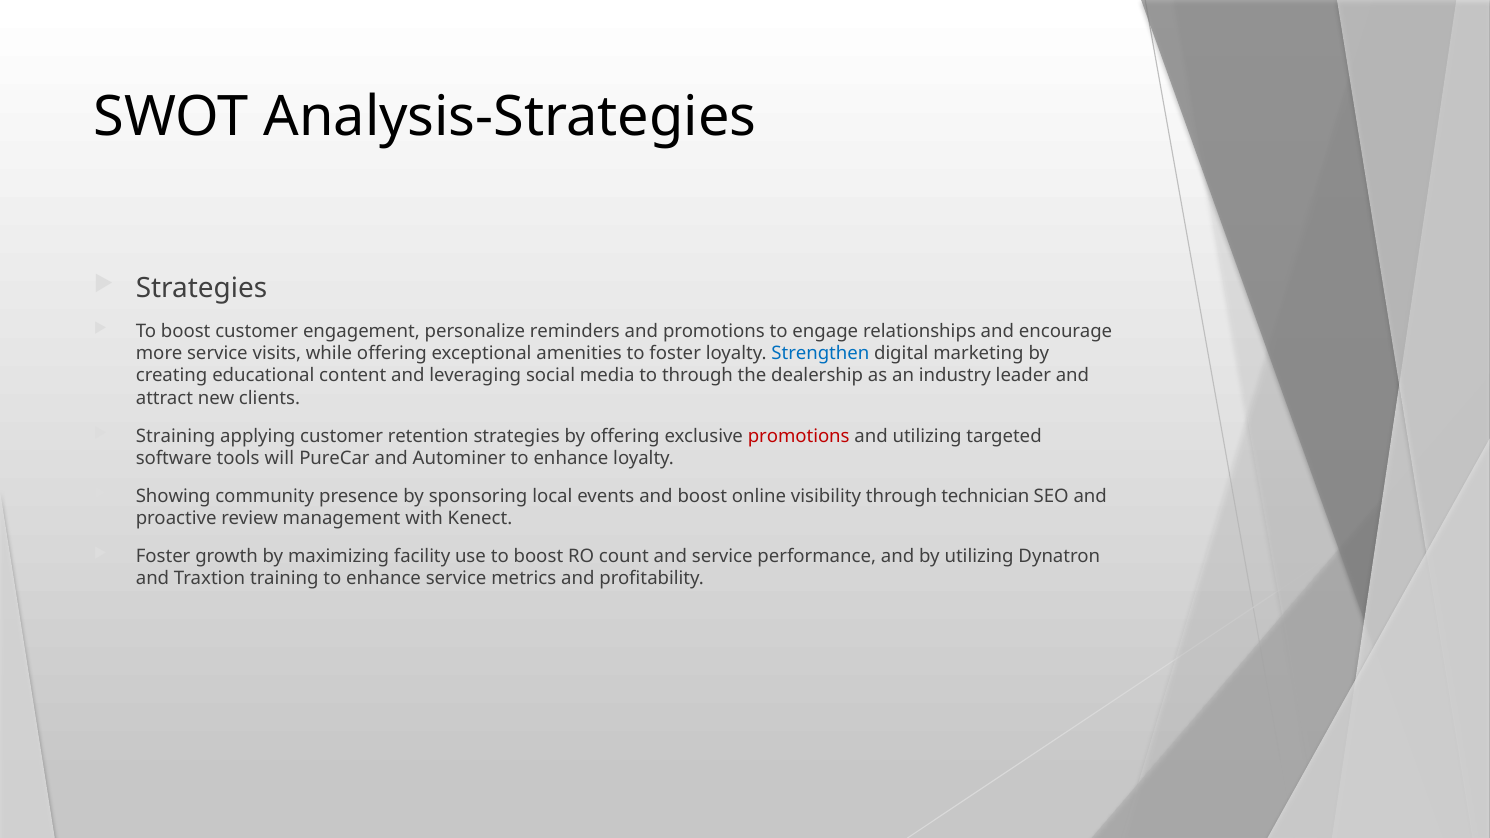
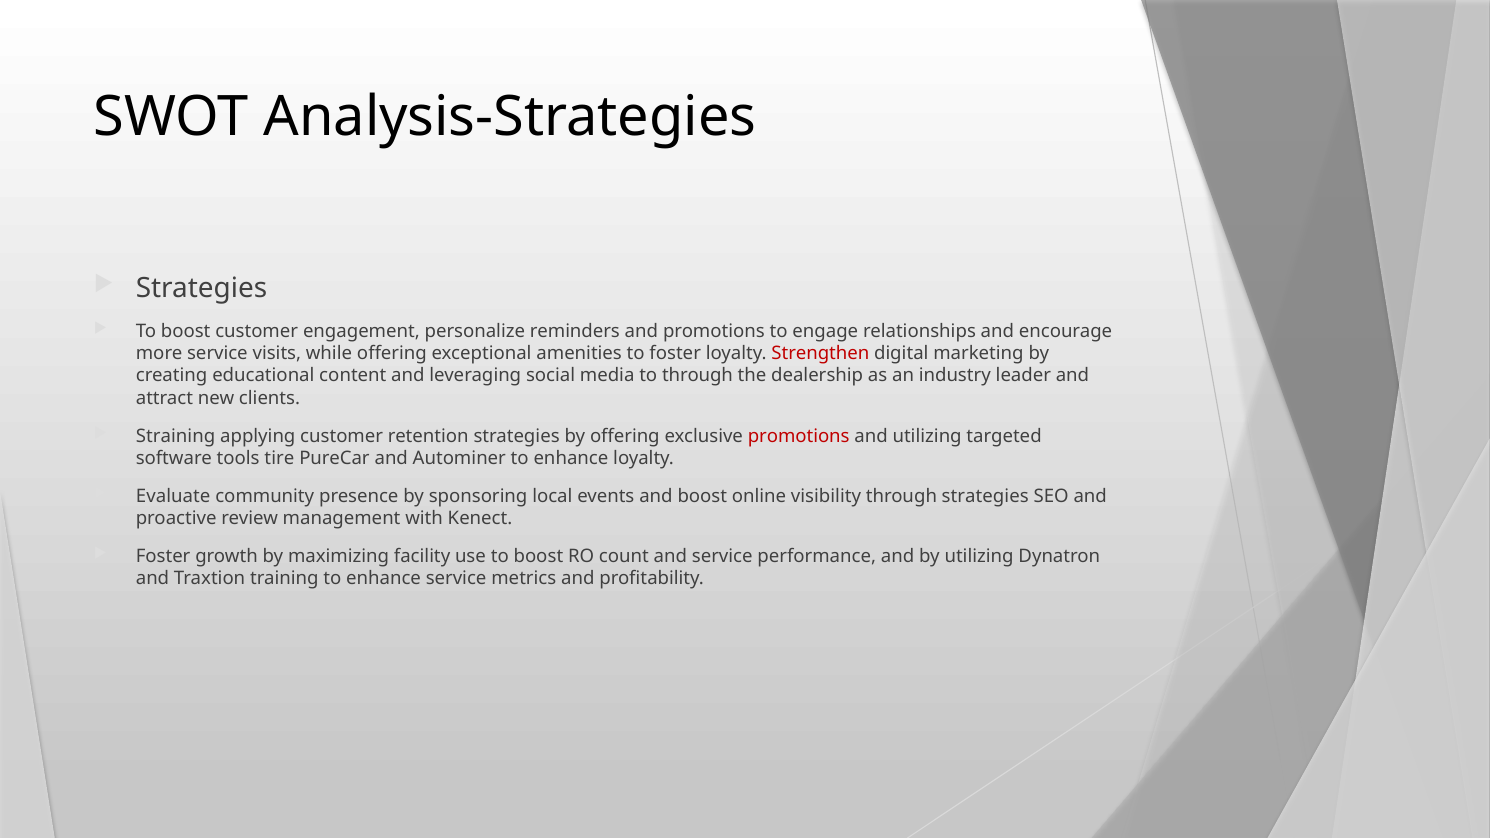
Strengthen colour: blue -> red (820, 354)
will: will -> tire (279, 458)
Showing: Showing -> Evaluate (173, 496)
through technician: technician -> strategies (985, 496)
